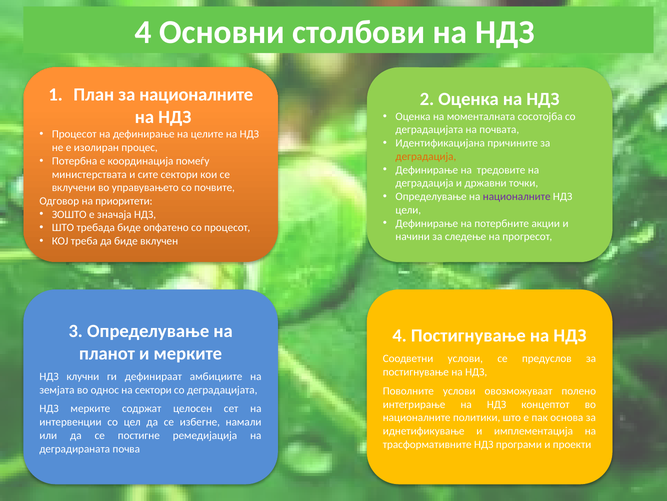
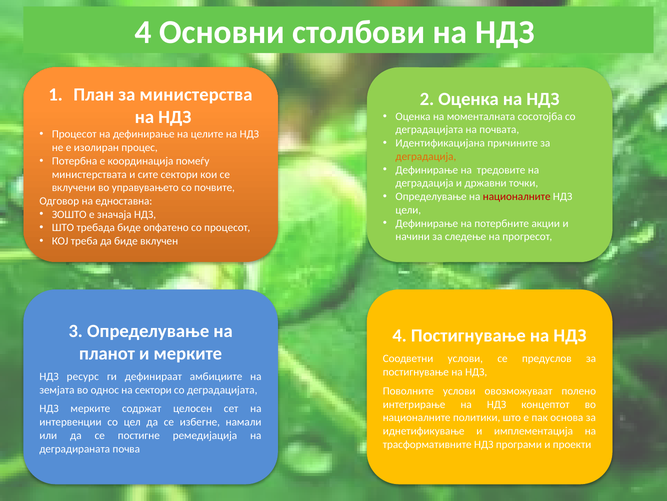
за националните: националните -> министерства (196, 95)
националните colour: purple -> red (517, 196)
приоритети: приоритети -> едноставна (124, 201)
клучни: клучни -> ресурс (83, 376)
